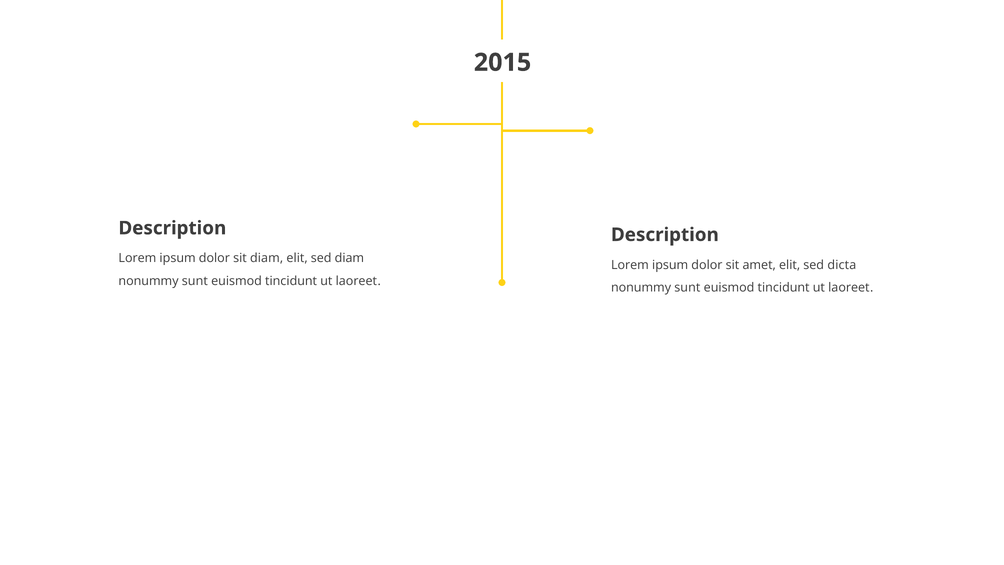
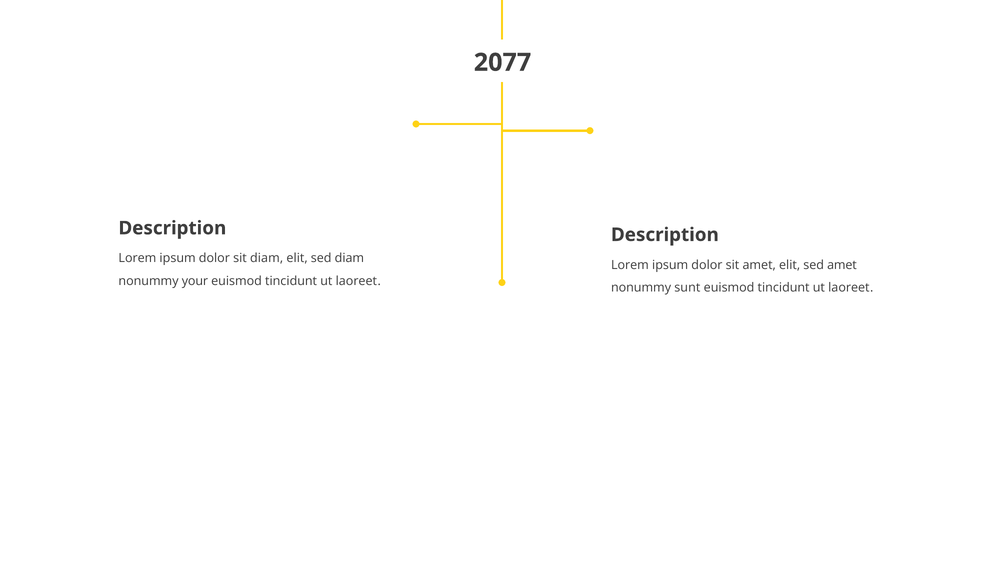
2015: 2015 -> 2077 (503, 62)
sed dicta: dicta -> amet (842, 265)
sunt: sunt -> your (195, 281)
